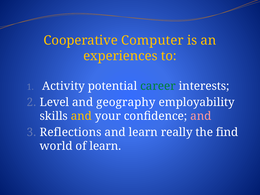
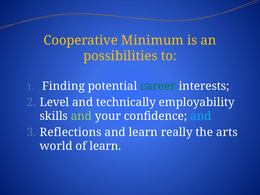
Computer: Computer -> Minimum (152, 40)
experiences: experiences -> possibilities (120, 56)
Activity: Activity -> Finding (63, 86)
geography: geography -> technically (126, 102)
and colour: yellow -> light green (81, 116)
and colour: pink -> light blue (201, 116)
find: find -> arts (227, 132)
